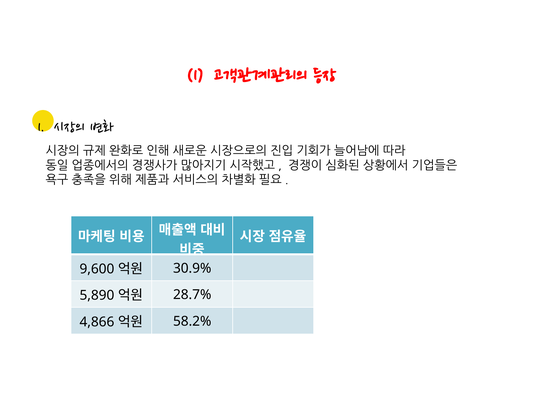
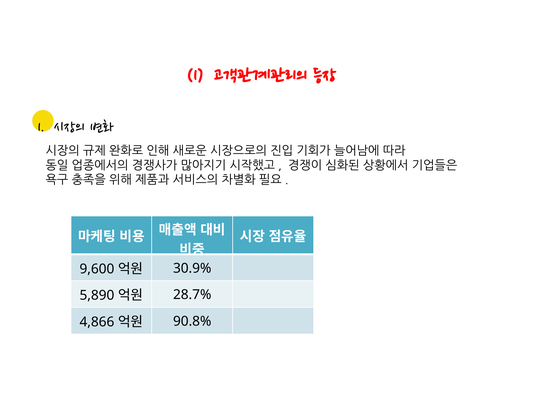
58.2%: 58.2% -> 90.8% (192, 322)
